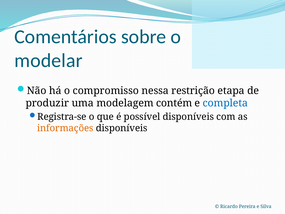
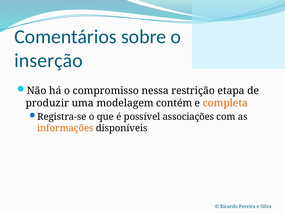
modelar: modelar -> inserção (48, 60)
completa colour: blue -> orange (225, 103)
possível disponíveis: disponíveis -> associações (188, 117)
